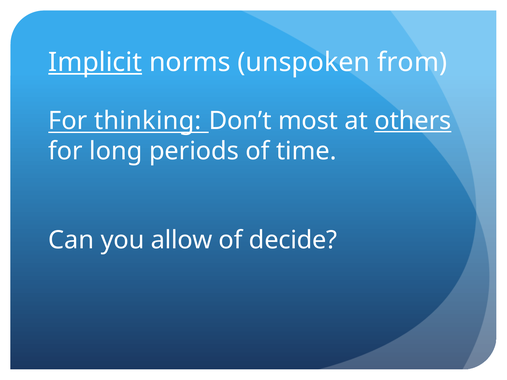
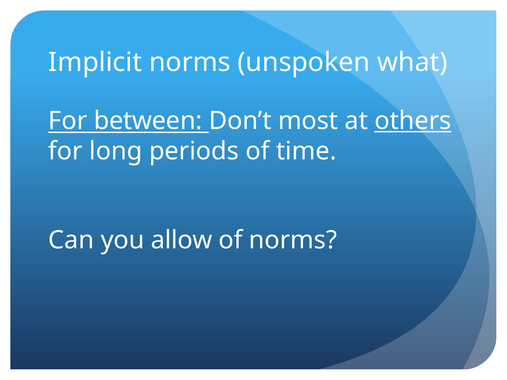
Implicit underline: present -> none (95, 62)
from: from -> what (412, 62)
thinking: thinking -> between (148, 121)
of decide: decide -> norms (293, 240)
